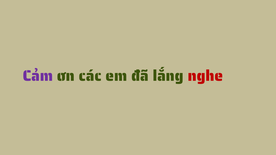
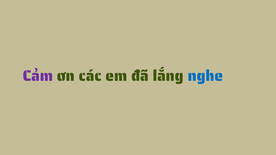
nghe colour: red -> blue (205, 76)
